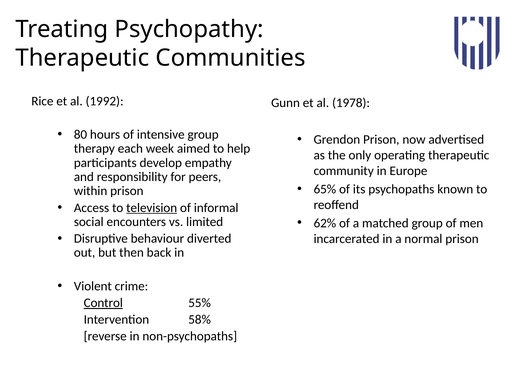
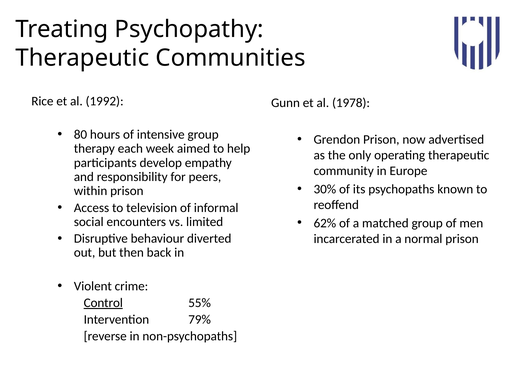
65%: 65% -> 30% (325, 189)
television underline: present -> none (152, 208)
58%: 58% -> 79% (200, 320)
